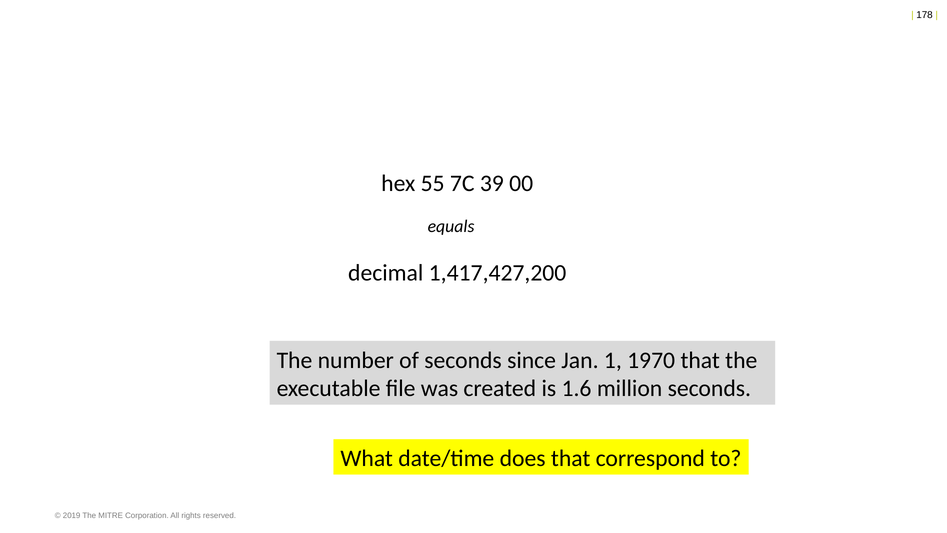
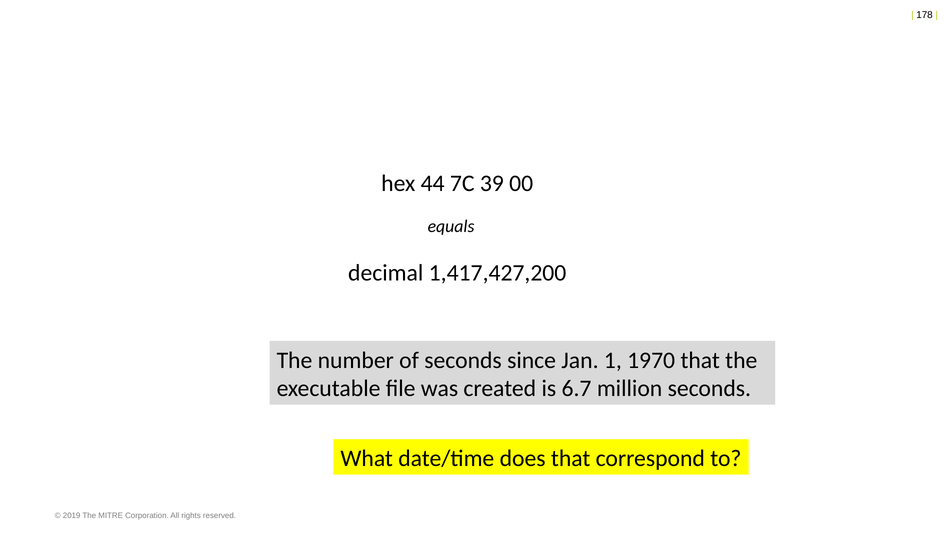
55: 55 -> 44 (433, 183)
1.6: 1.6 -> 6.7 (576, 388)
